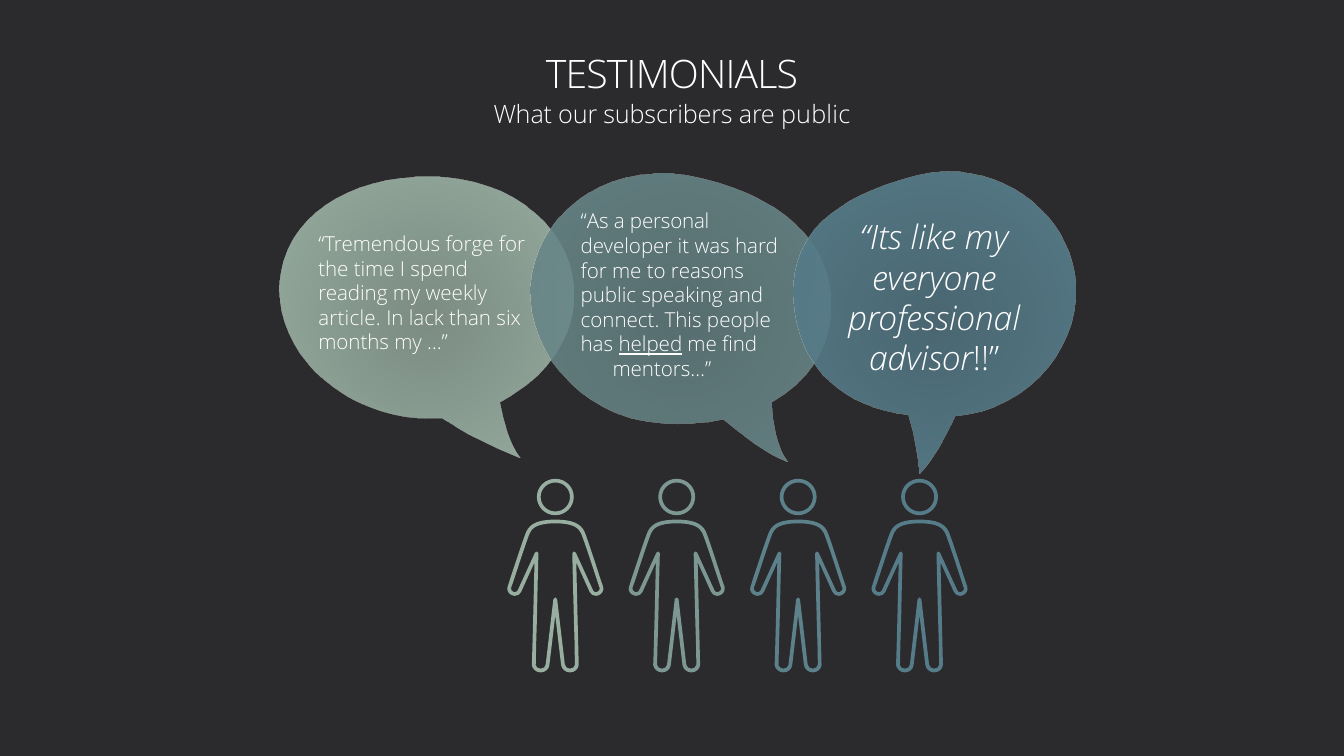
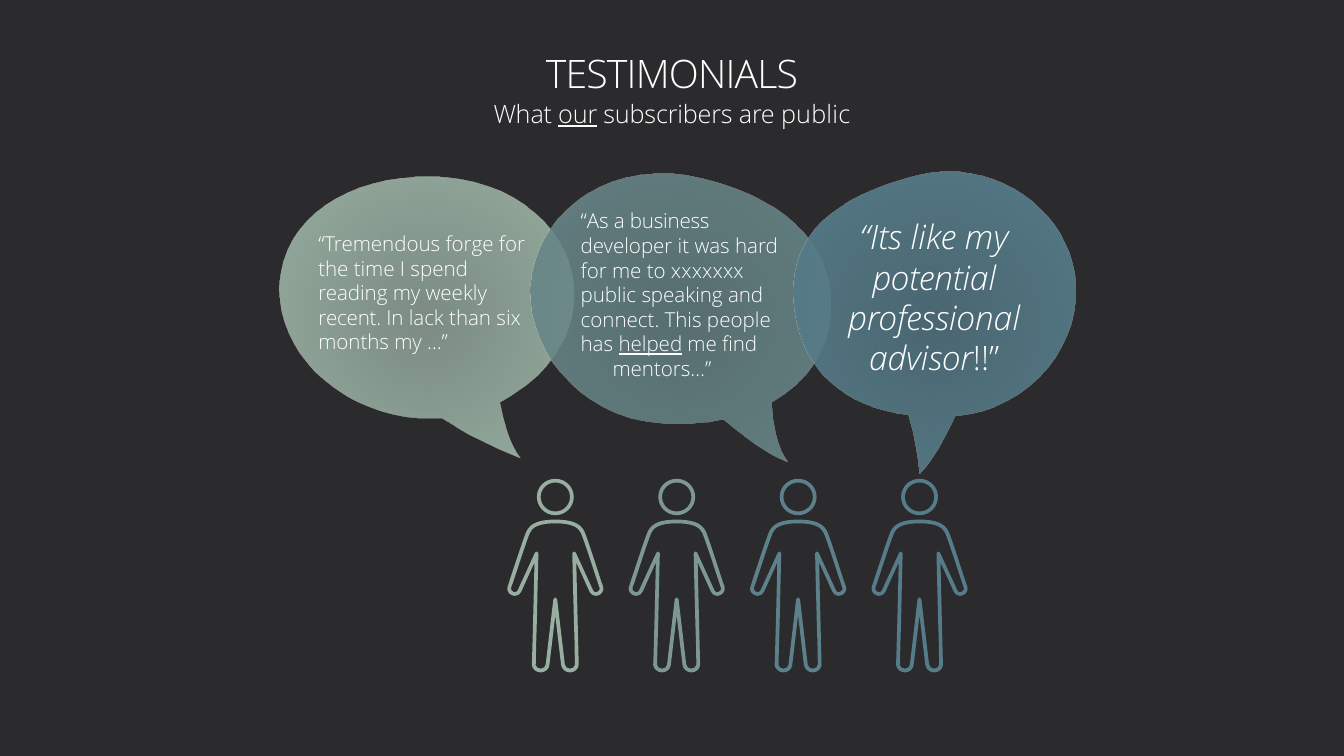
our underline: none -> present (578, 115)
personal: personal -> business (670, 222)
reasons: reasons -> xxxxxxx (707, 271)
everyone: everyone -> potential (934, 279)
article: article -> recent (350, 319)
